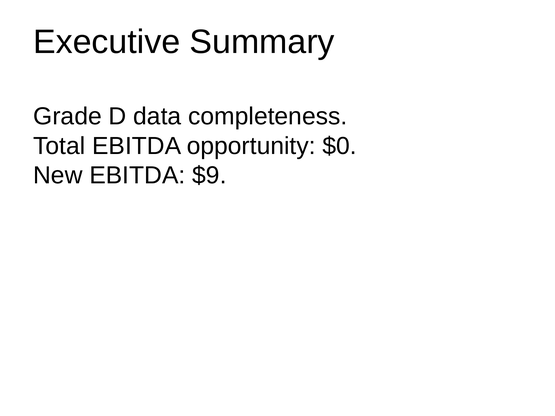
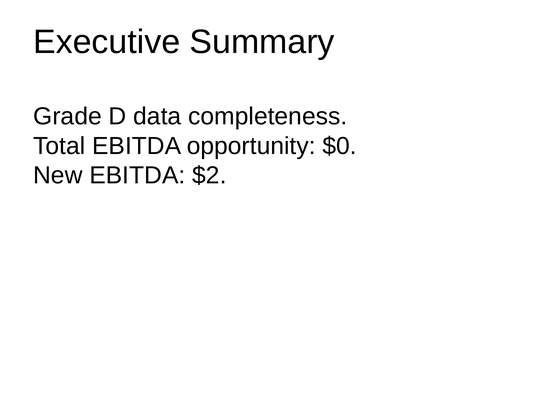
$9: $9 -> $2 (209, 176)
